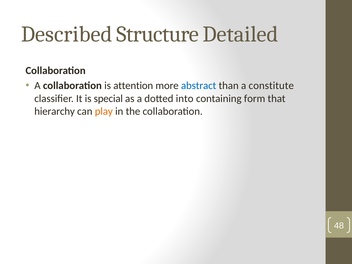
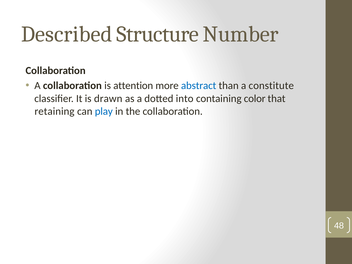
Detailed: Detailed -> Number (241, 34)
special: special -> drawn (108, 99)
form: form -> color (255, 99)
hierarchy: hierarchy -> retaining (54, 111)
play colour: orange -> blue (104, 111)
